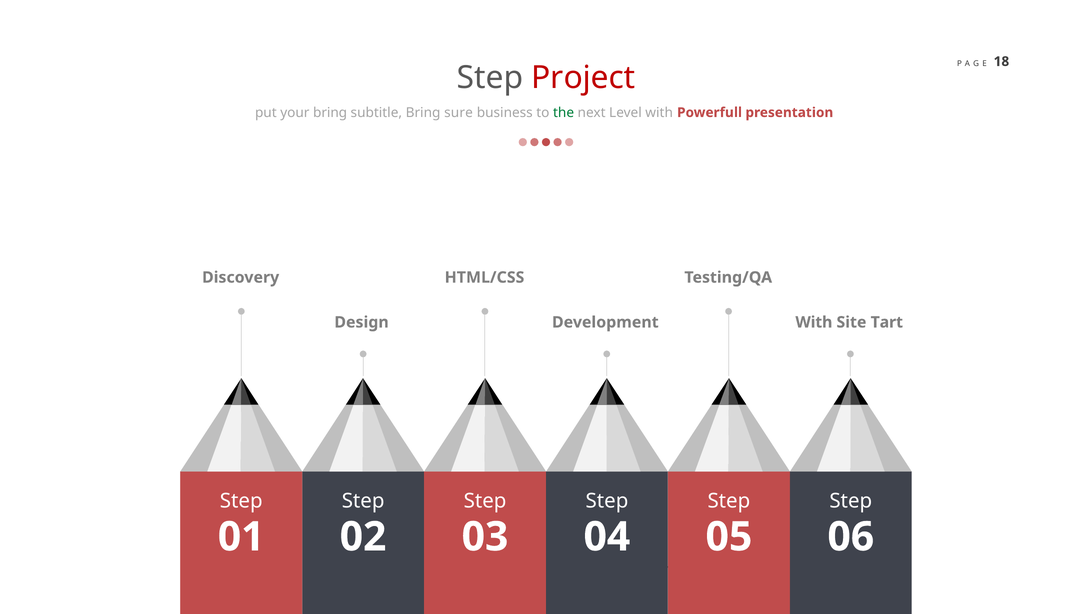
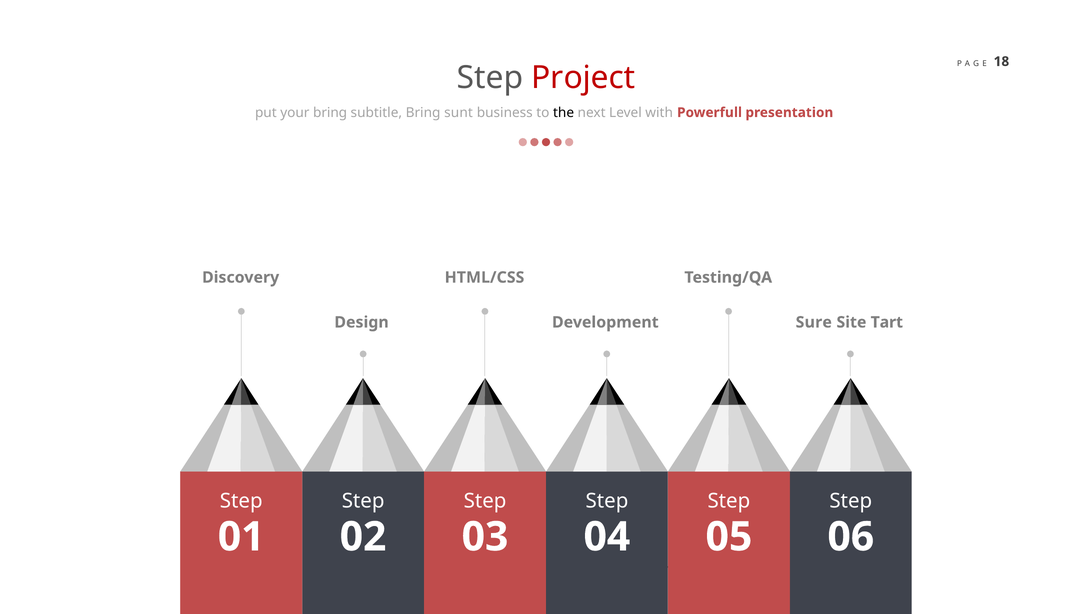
sure: sure -> sunt (459, 113)
the colour: green -> black (564, 113)
Development With: With -> Sure (814, 322)
